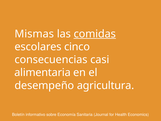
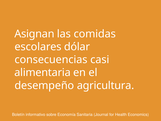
Mismas: Mismas -> Asignan (34, 34)
comidas underline: present -> none (95, 34)
cinco: cinco -> dólar (77, 47)
